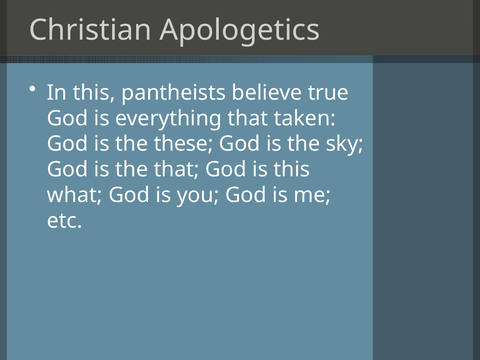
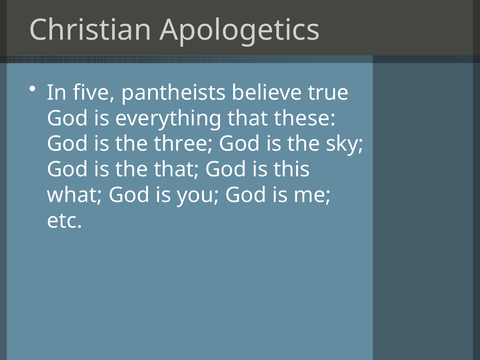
In this: this -> five (94, 93)
taken: taken -> these (305, 118)
these: these -> three (183, 144)
